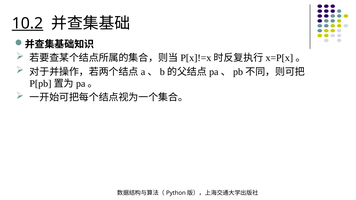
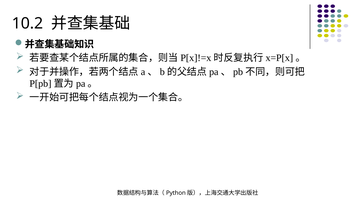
10.2 underline: present -> none (28, 23)
